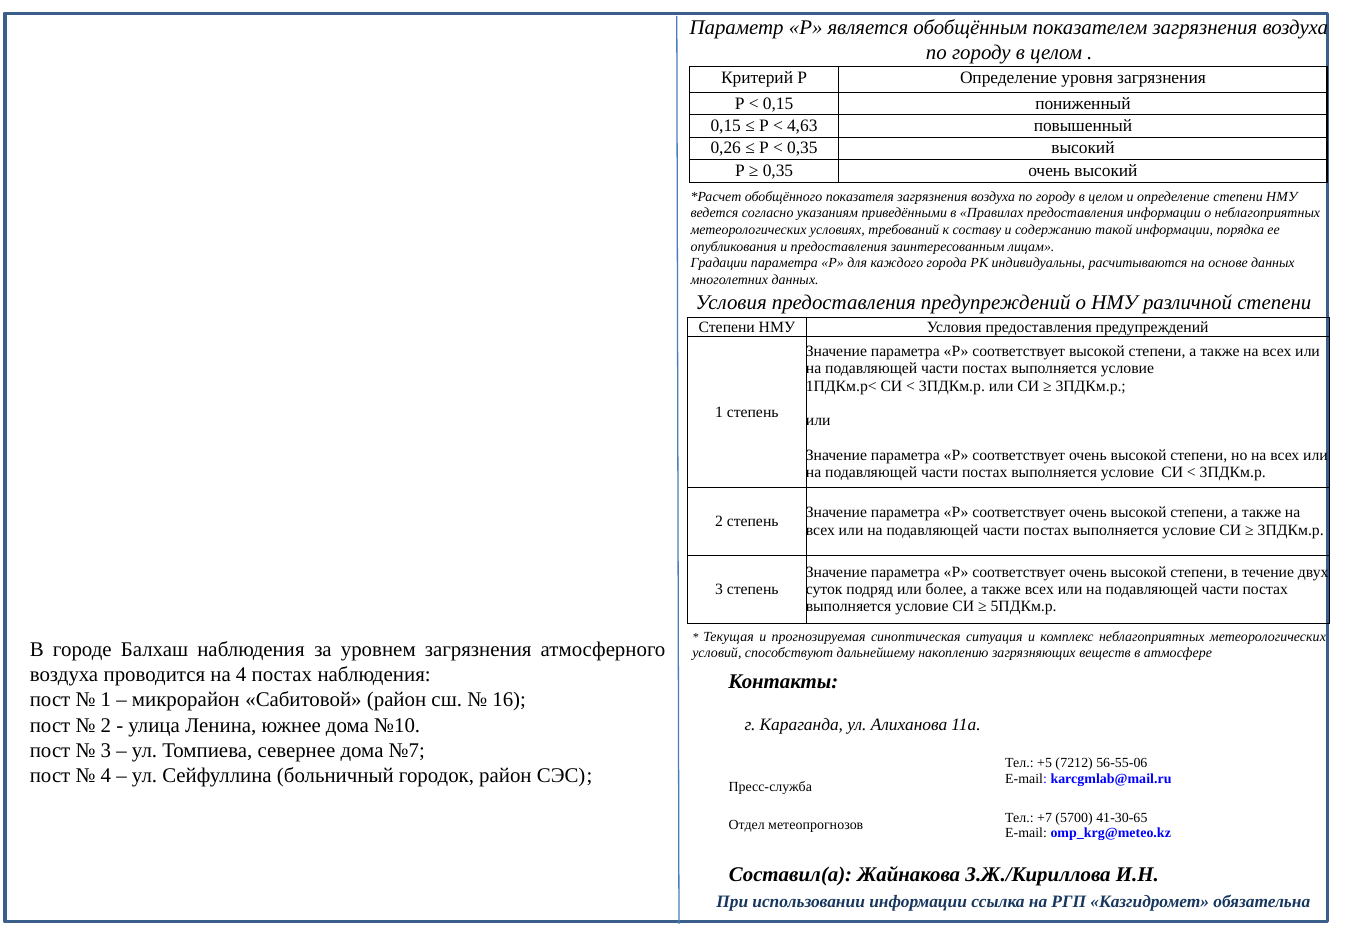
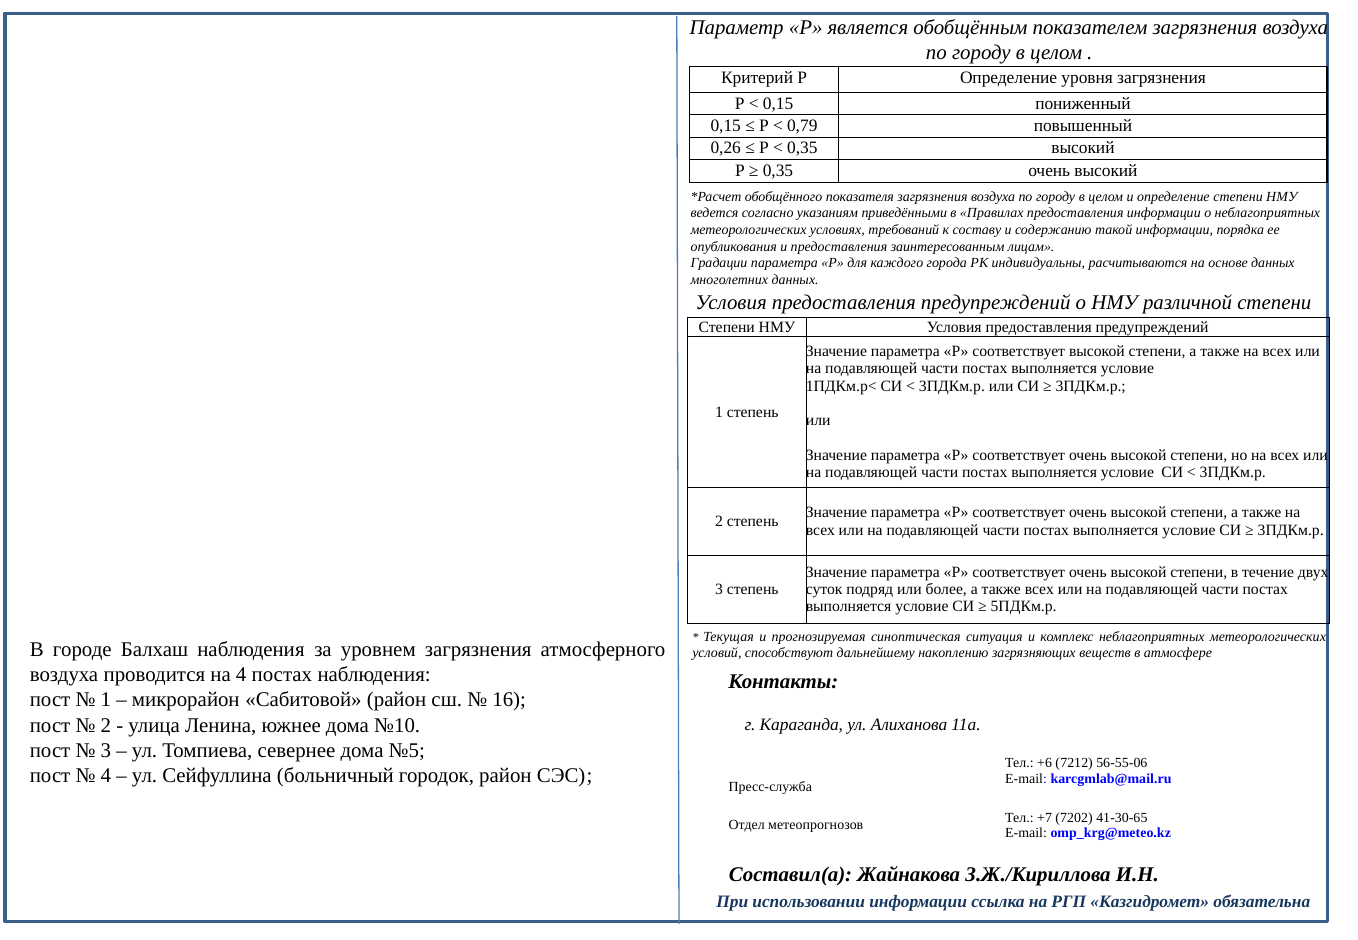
4,63: 4,63 -> 0,79 (802, 126)
№7: №7 -> №5 (407, 750)
+5: +5 -> +6 (1045, 763)
5700: 5700 -> 7202 (1074, 818)
